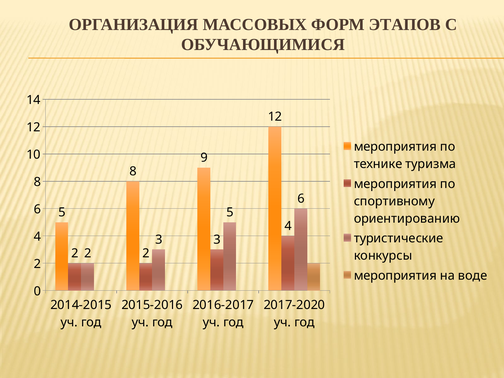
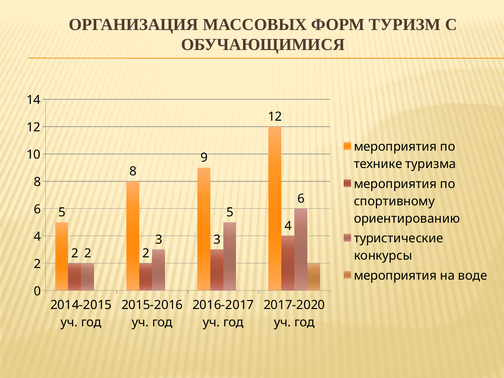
ЭТАПОВ: ЭТАПОВ -> ТУРИЗМ (405, 25)
